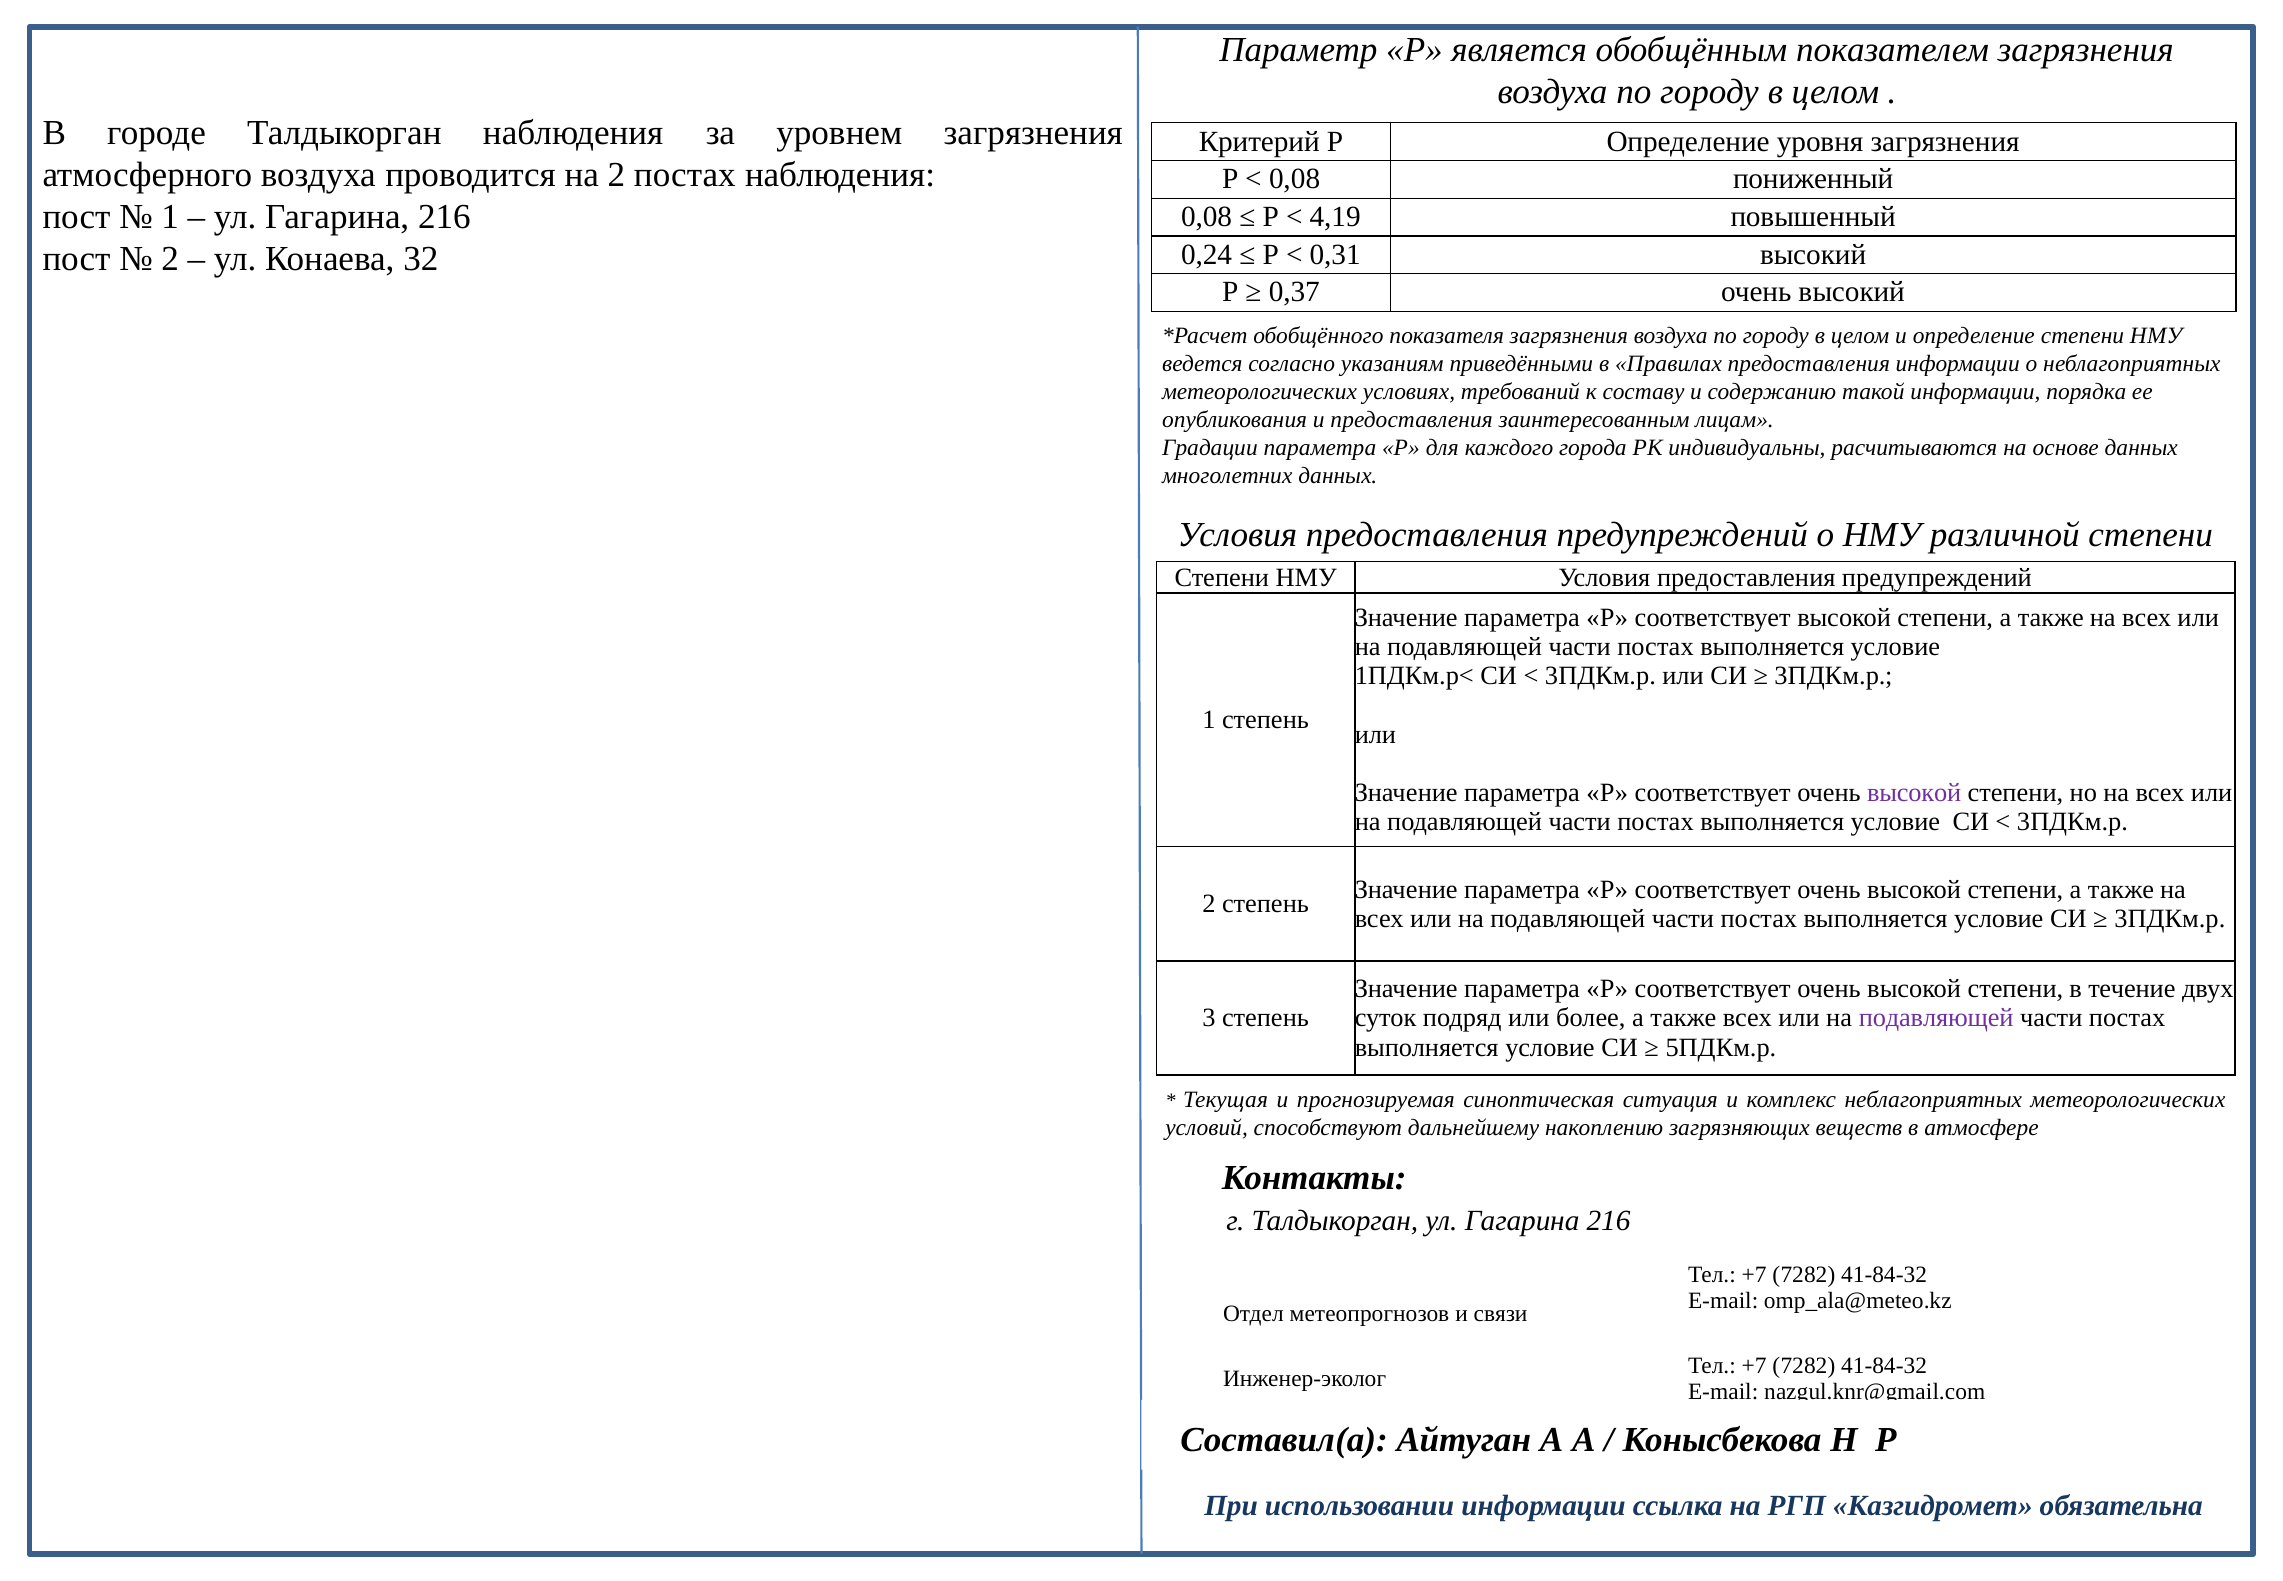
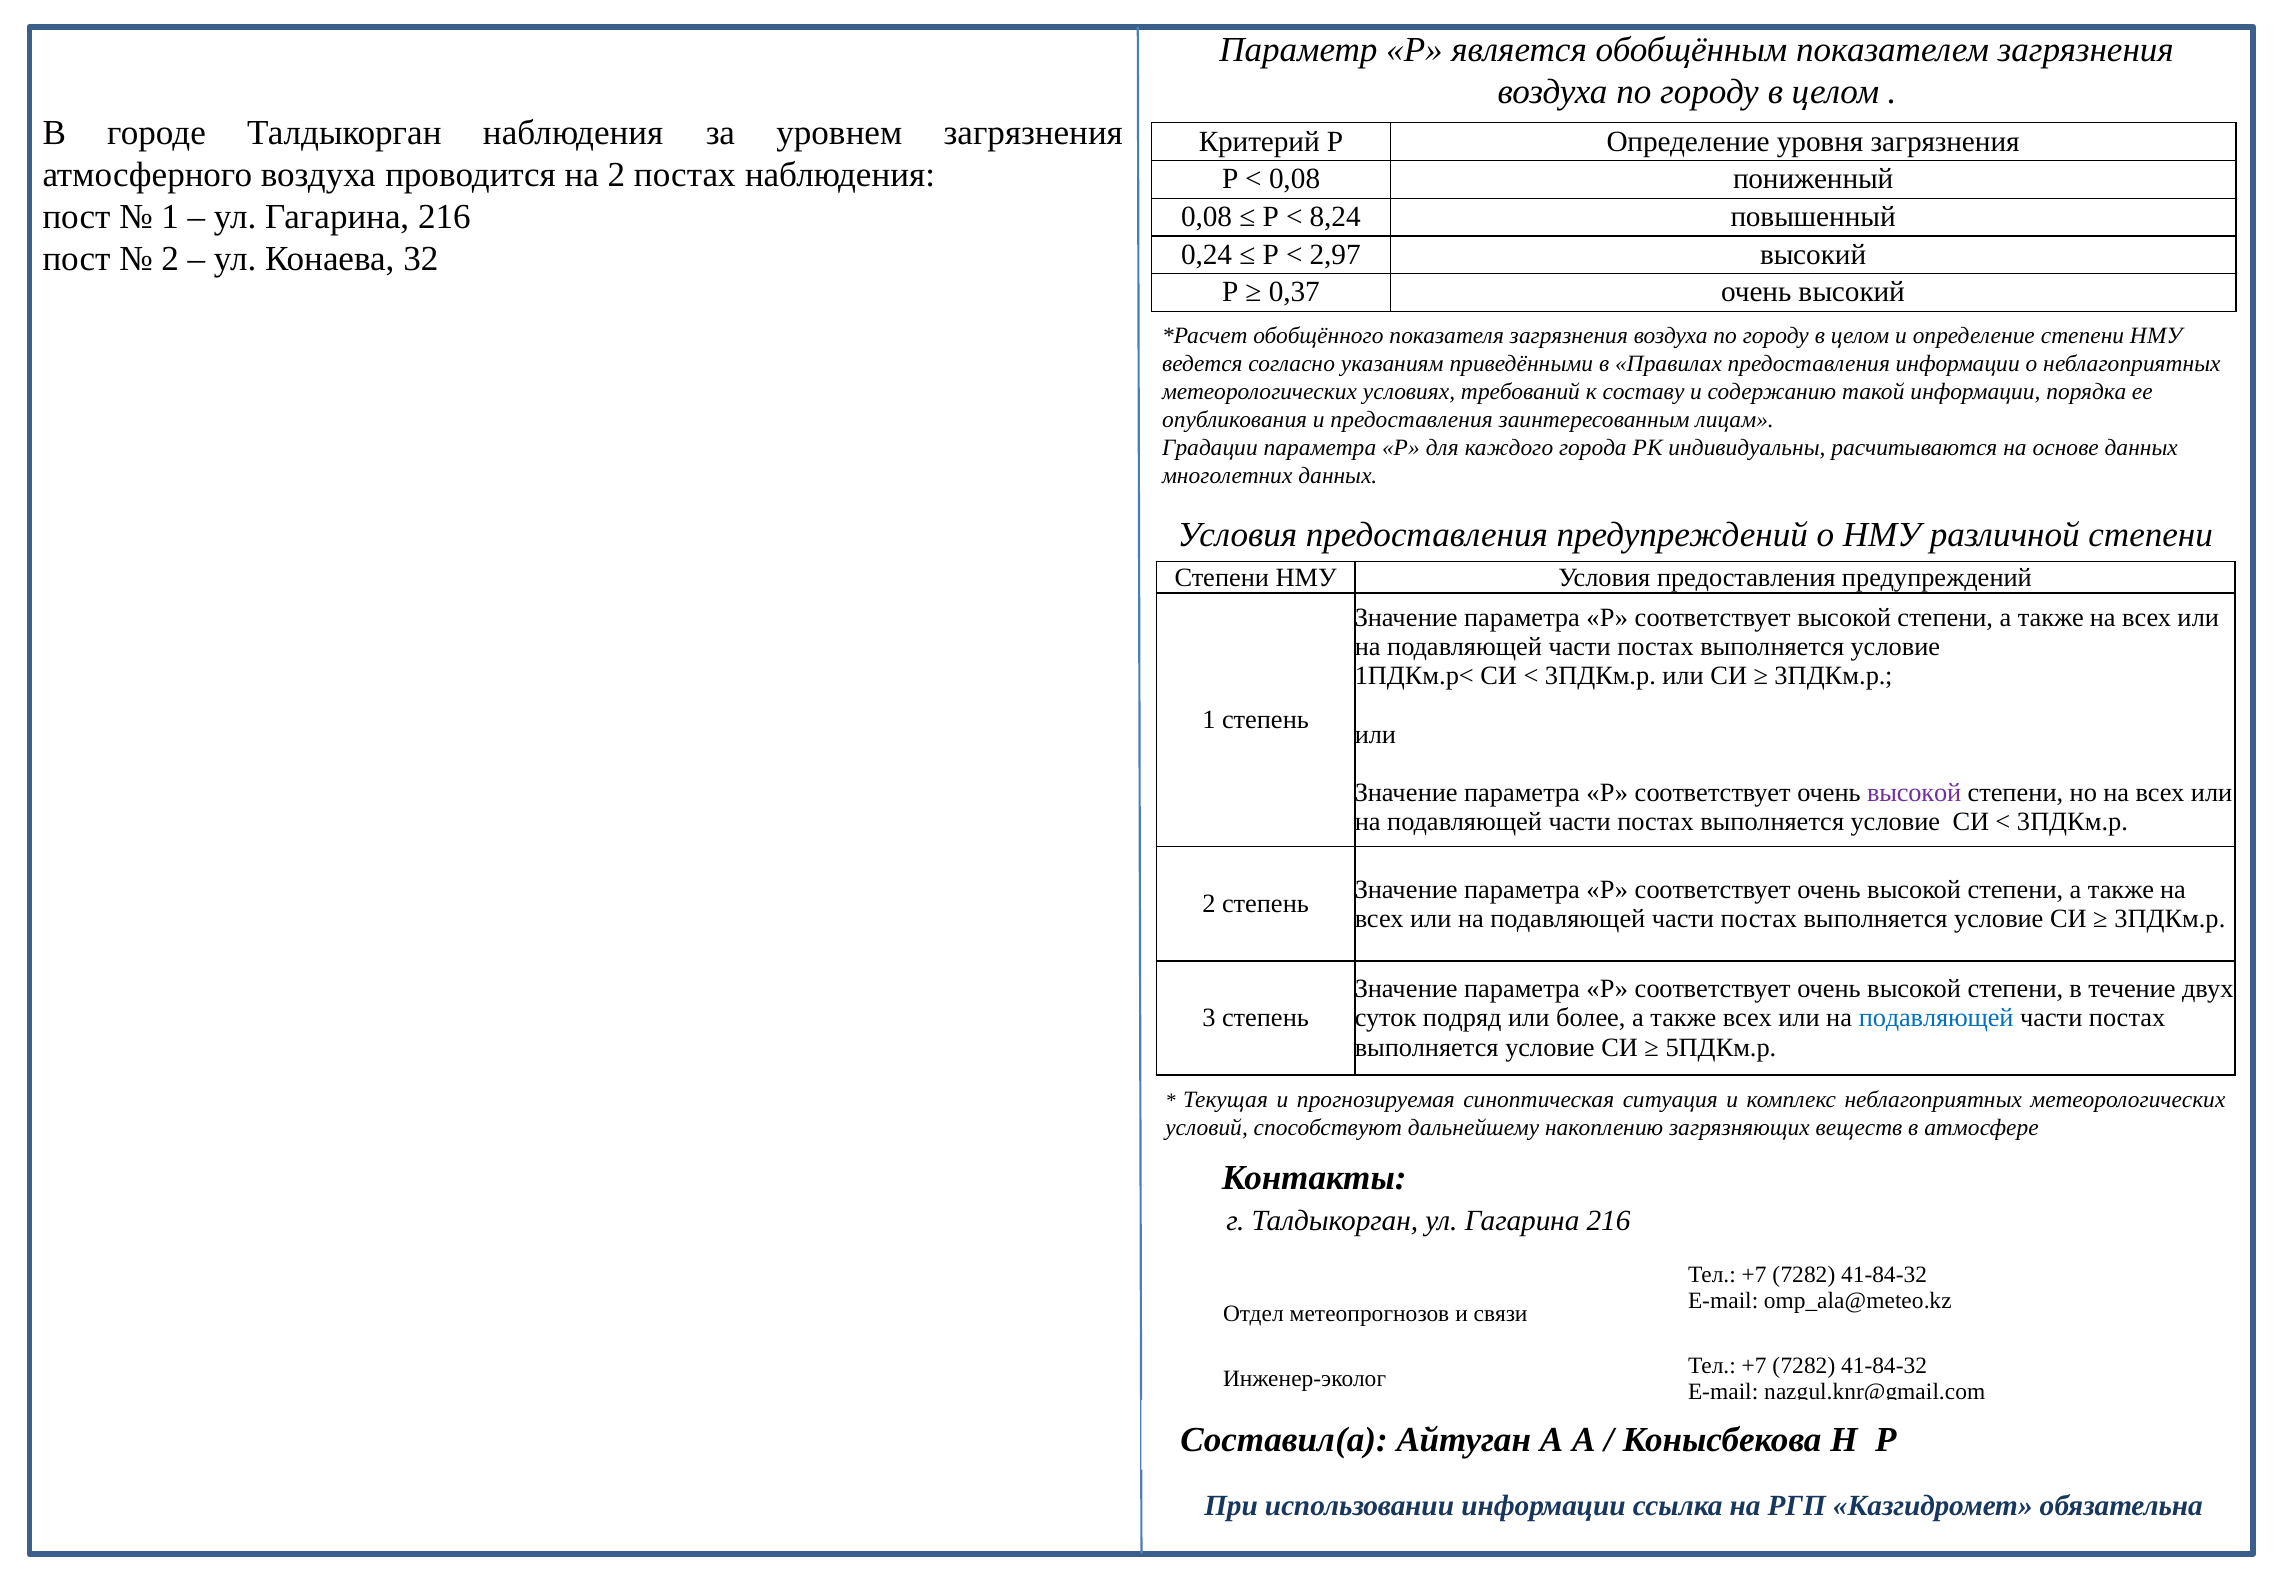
4,19: 4,19 -> 8,24 (1335, 217)
0,31: 0,31 -> 2,97 (1335, 254)
подавляющей colour: purple -> blue (1936, 1018)
